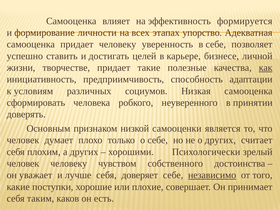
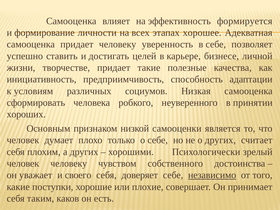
упорство: упорство -> хорошее (202, 33)
как underline: present -> none (266, 68)
доверять: доверять -> хороших (26, 114)
лучше: лучше -> своего (78, 175)
